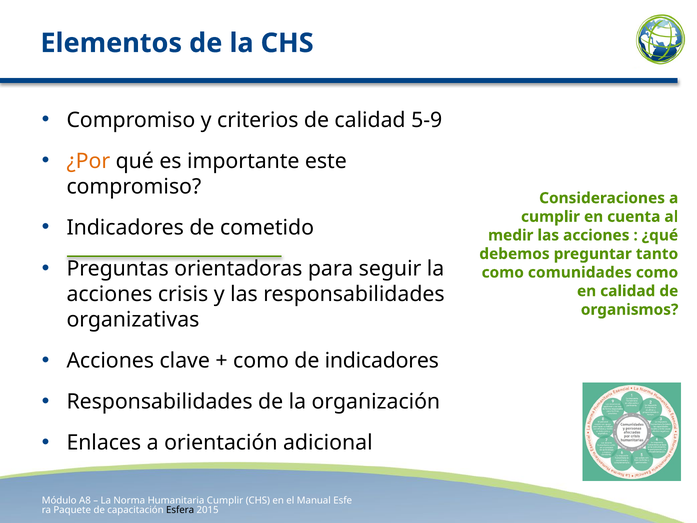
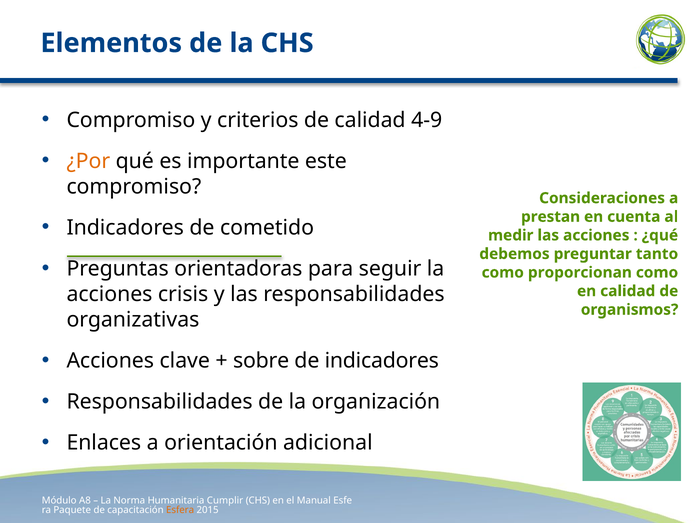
5-9: 5-9 -> 4-9 (427, 120)
cumplir: cumplir -> prestan (551, 217)
comunidades: comunidades -> proporcionan (580, 272)
como: como -> sobre (261, 361)
Esfera colour: black -> orange (180, 510)
